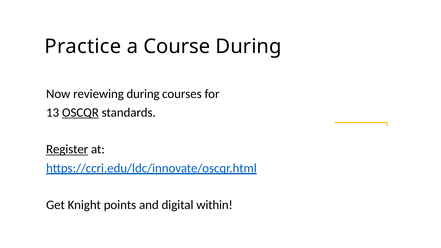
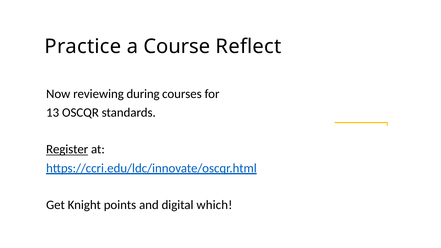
Course During: During -> Reflect (249, 47)
OSCQR underline: present -> none (80, 113)
within: within -> which (214, 205)
